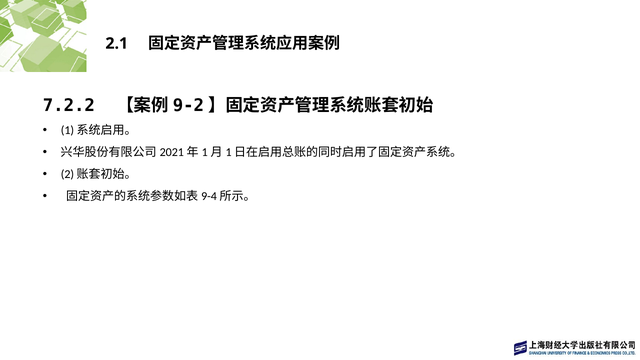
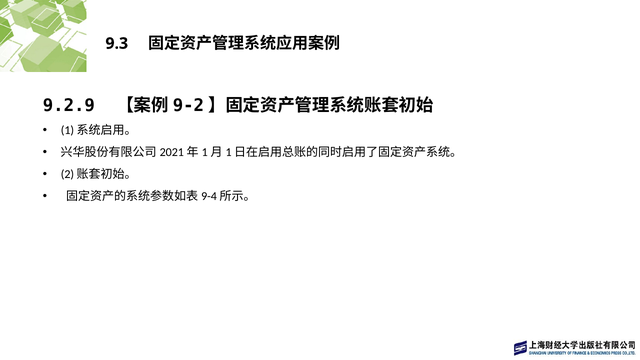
2.1: 2.1 -> 9.3 (117, 43)
7.2.2: 7.2.2 -> 9.2.9 (69, 106)
